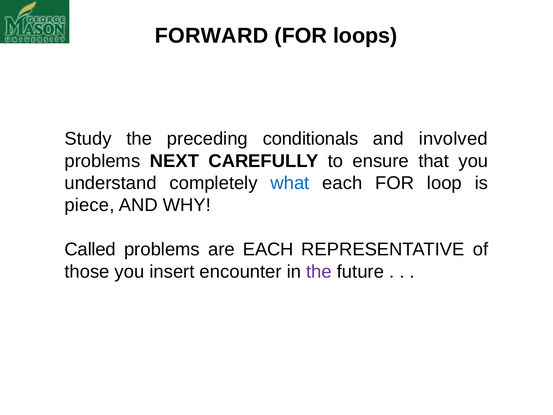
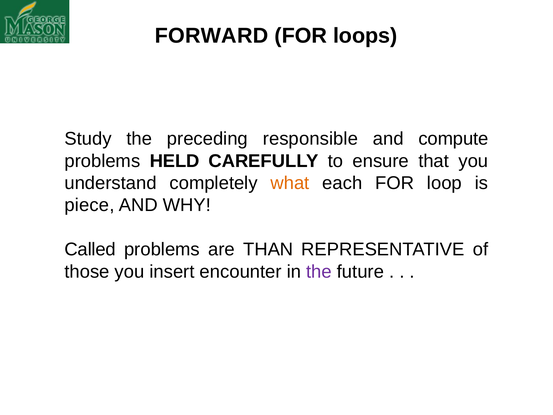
conditionals: conditionals -> responsible (310, 139)
involved: involved -> compute (453, 139)
NEXT: NEXT -> HELD (175, 161)
what colour: blue -> orange (290, 183)
are EACH: EACH -> THAN (268, 249)
